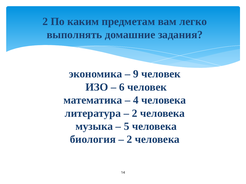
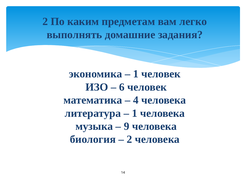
9: 9 -> 1 (136, 74)
2: 2 -> 1 (135, 114)
5: 5 -> 9 (127, 127)
